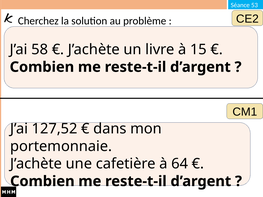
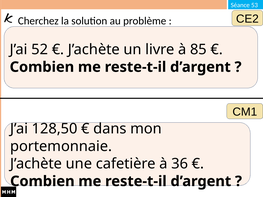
58: 58 -> 52 (40, 50)
15: 15 -> 85 (198, 50)
127,52: 127,52 -> 128,50 (55, 129)
64: 64 -> 36 (180, 164)
